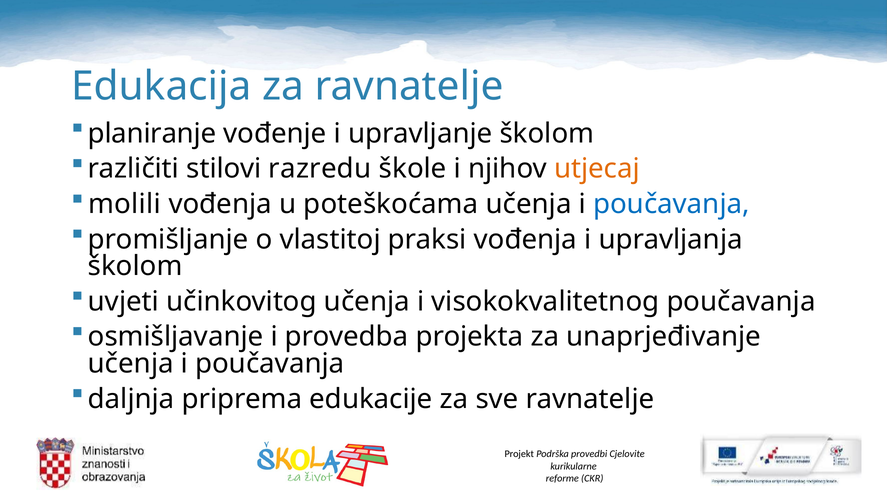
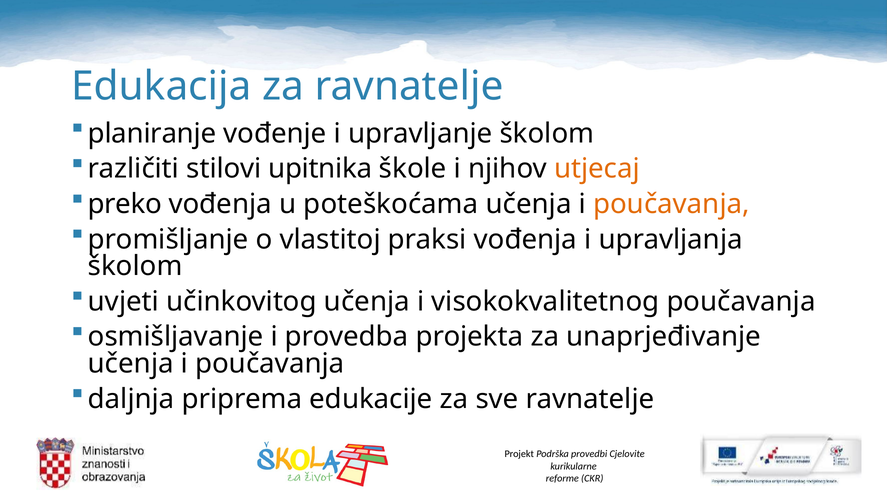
razredu: razredu -> upitnika (320, 169)
molili: molili -> preko (125, 204)
poučavanja colour: blue -> orange (671, 204)
